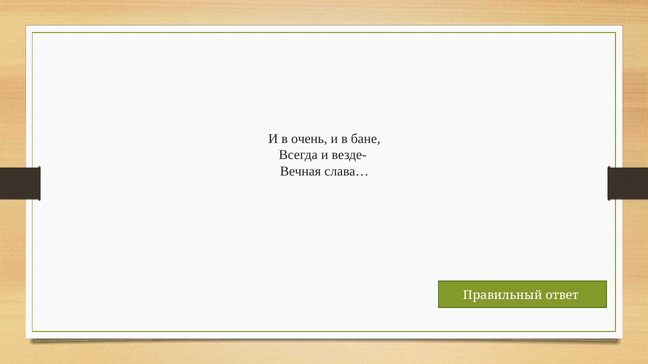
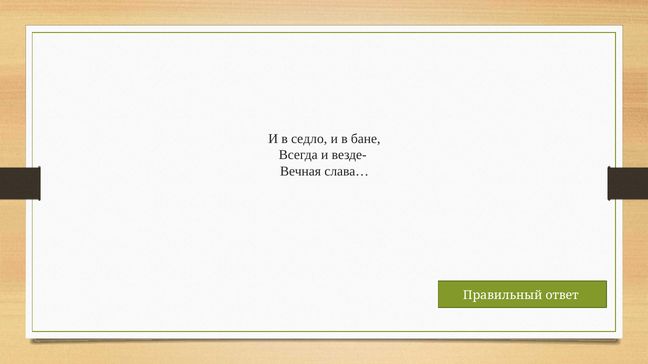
очень: очень -> седло (309, 139)
